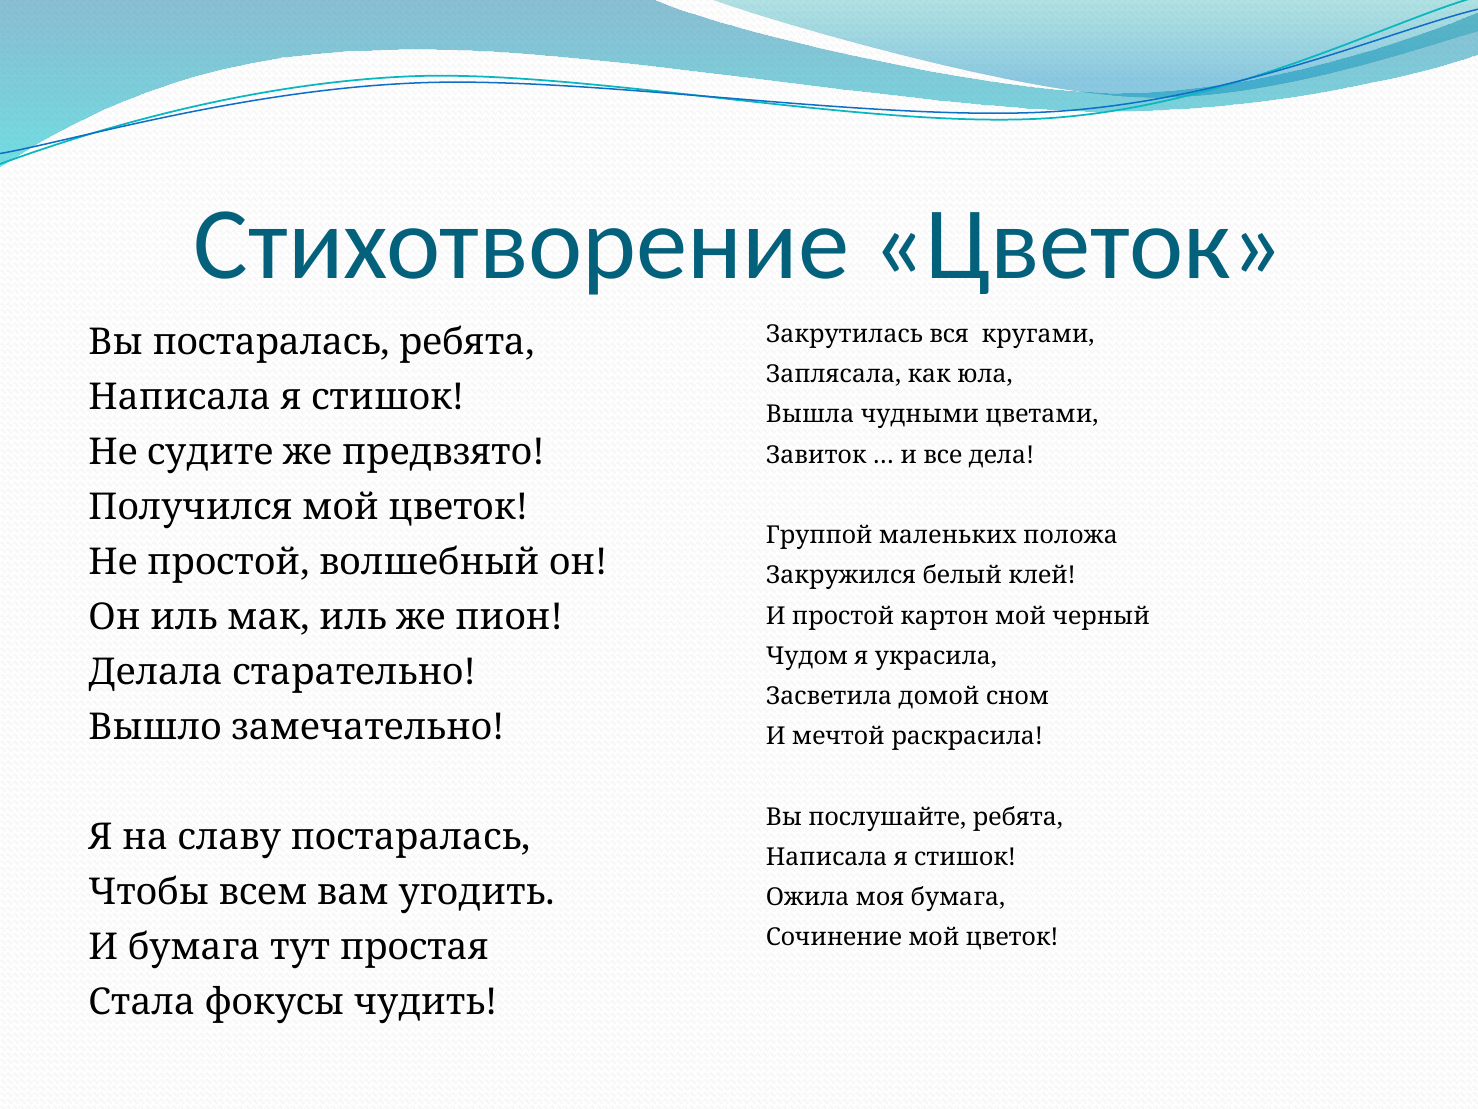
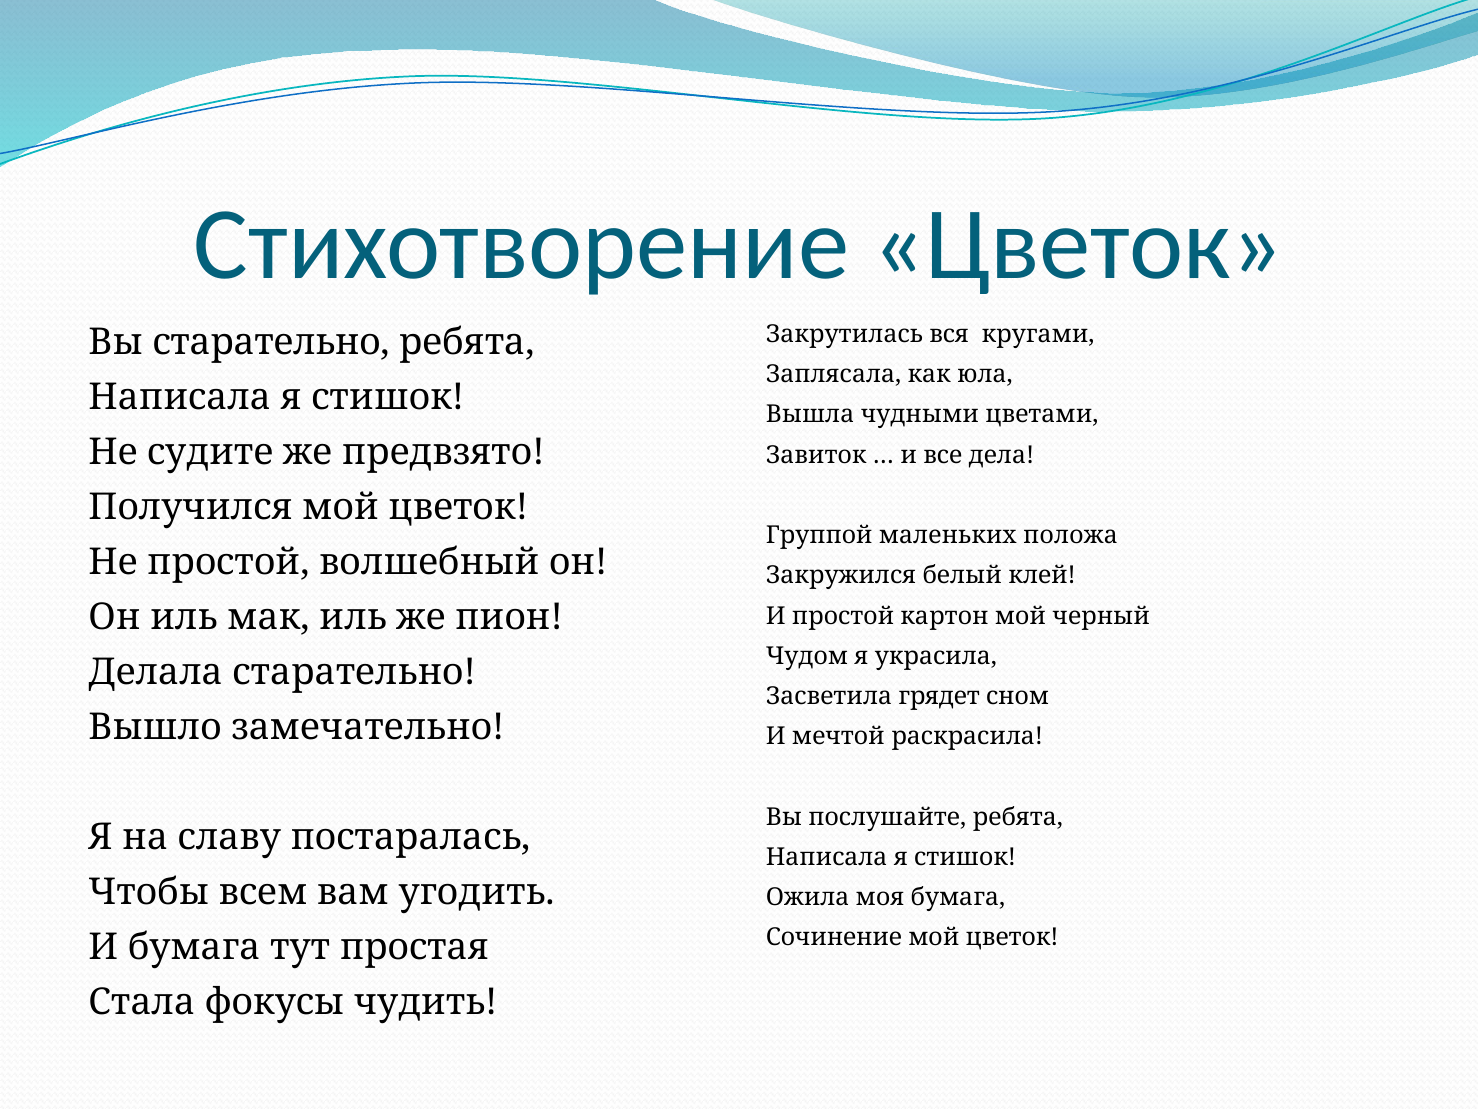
Вы постаралась: постаралась -> старательно (271, 342)
домой: домой -> грядет (939, 696)
